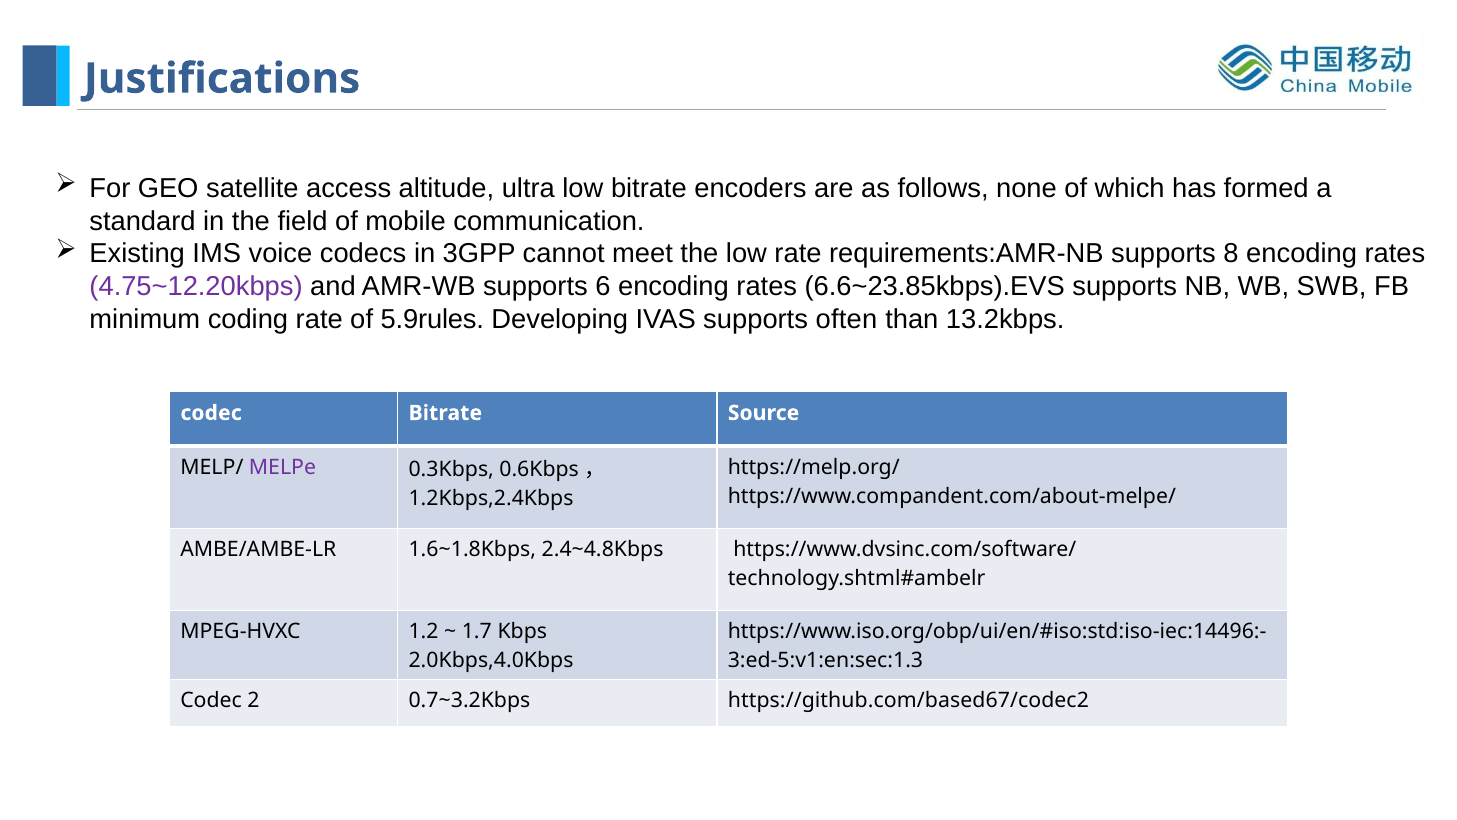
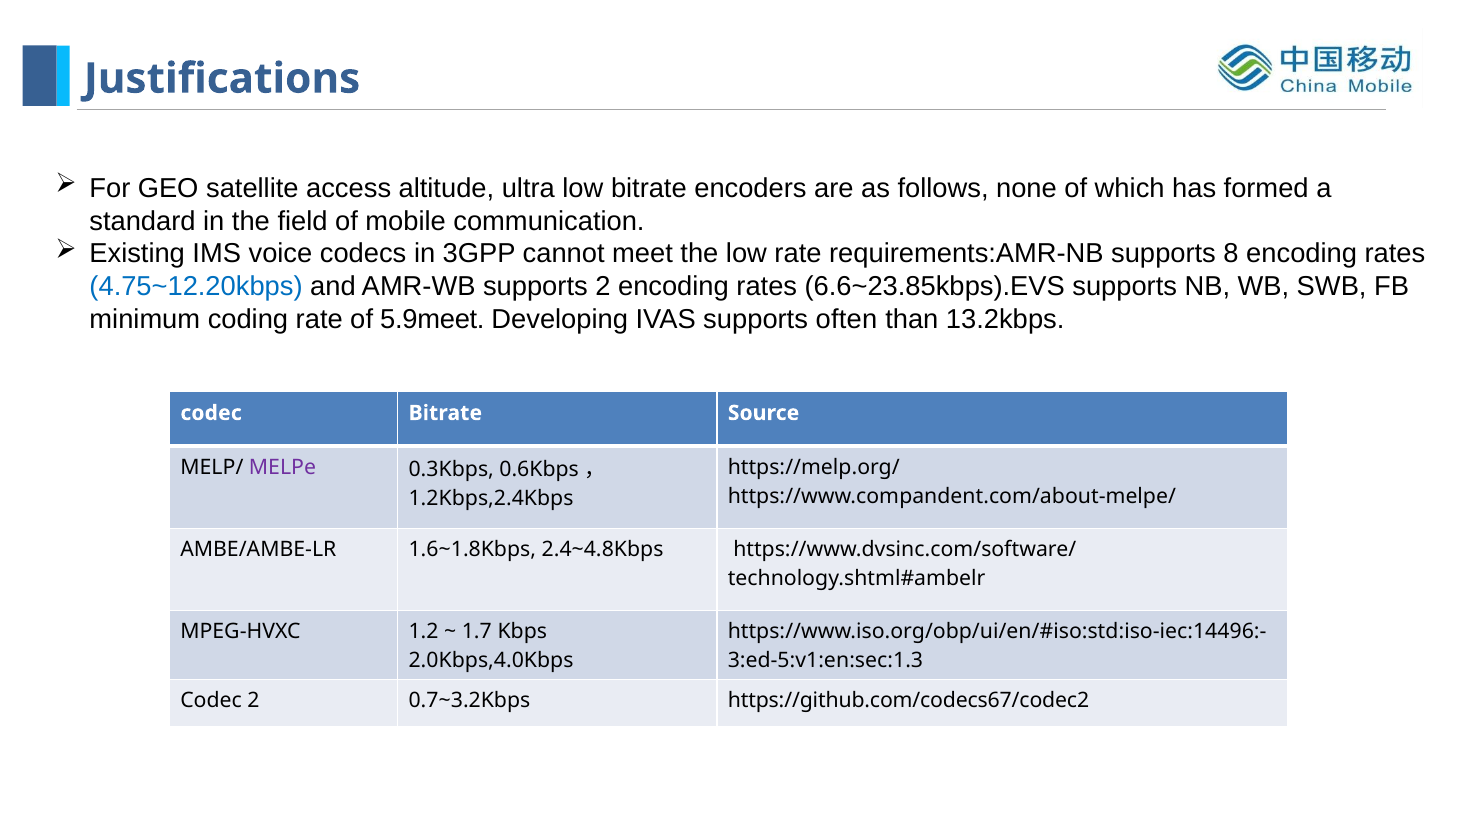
4.75~12.20kbps colour: purple -> blue (196, 286)
supports 6: 6 -> 2 (603, 286)
5.9rules: 5.9rules -> 5.9meet (432, 319)
https://github.com/based67/codec2: https://github.com/based67/codec2 -> https://github.com/codecs67/codec2 (908, 700)
